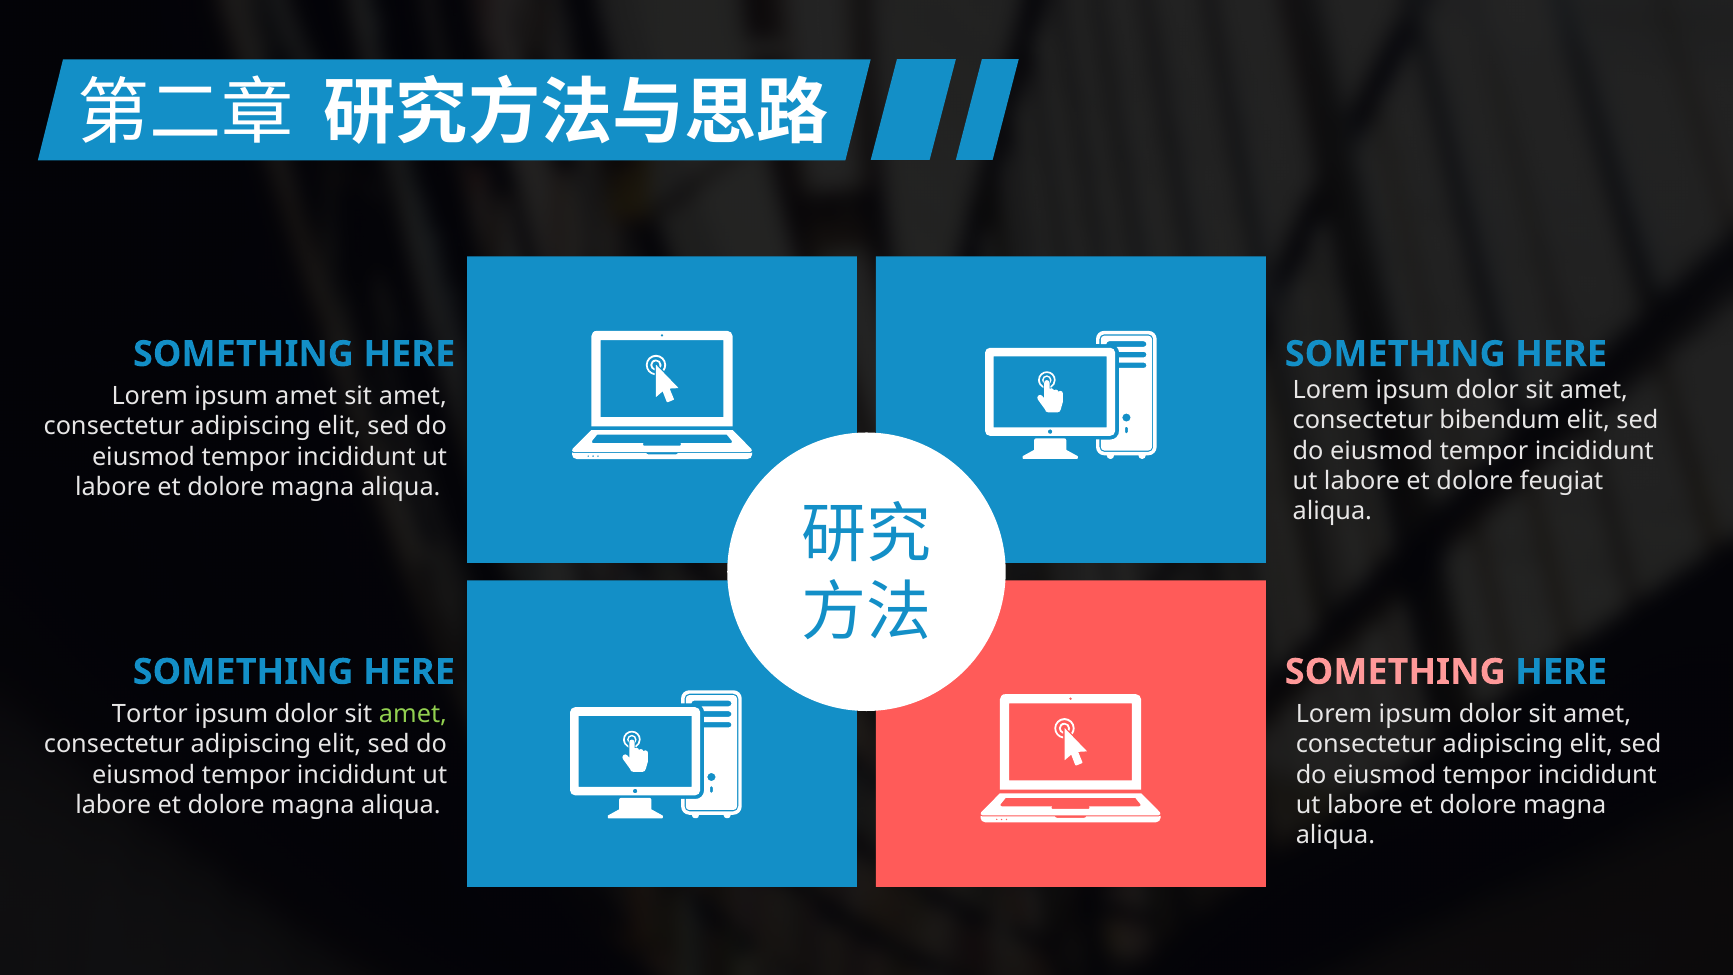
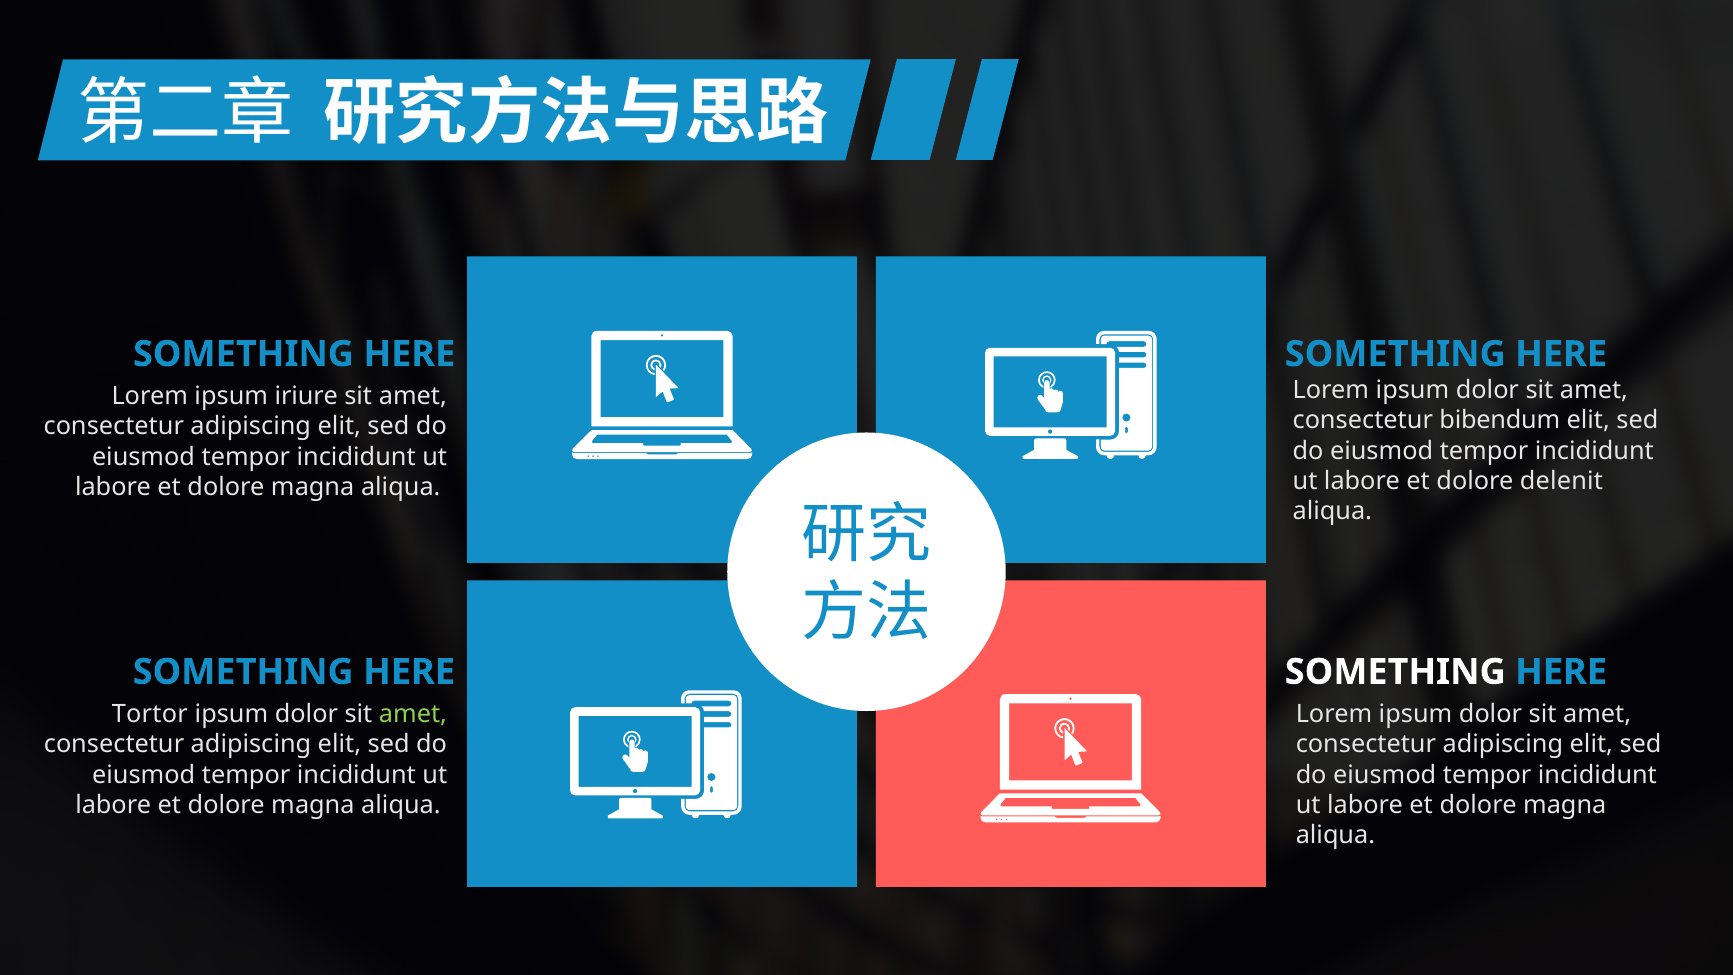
ipsum amet: amet -> iriure (306, 396)
feugiat: feugiat -> delenit (1561, 481)
SOMETHING colour: pink -> white (1395, 672)
